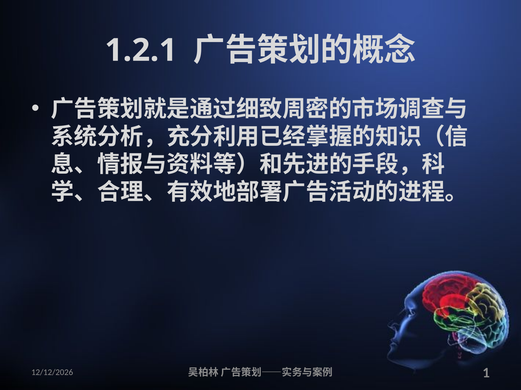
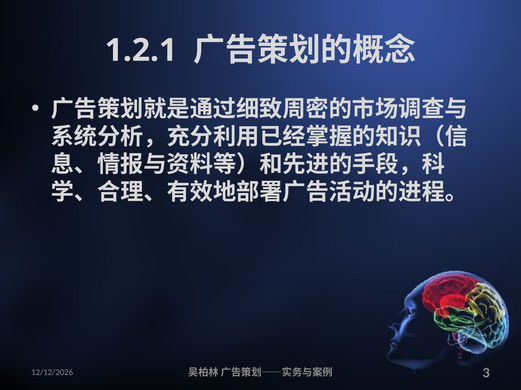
1: 1 -> 3 (486, 373)
